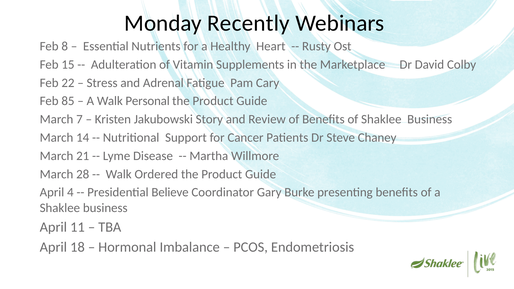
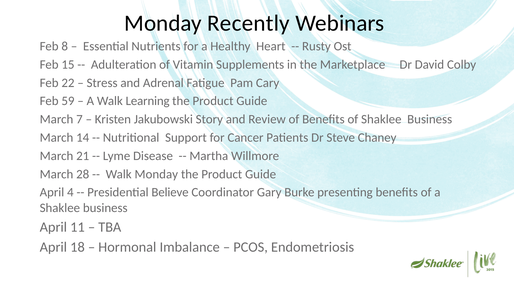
85: 85 -> 59 (68, 101)
Personal: Personal -> Learning (148, 101)
Walk Ordered: Ordered -> Monday (156, 174)
